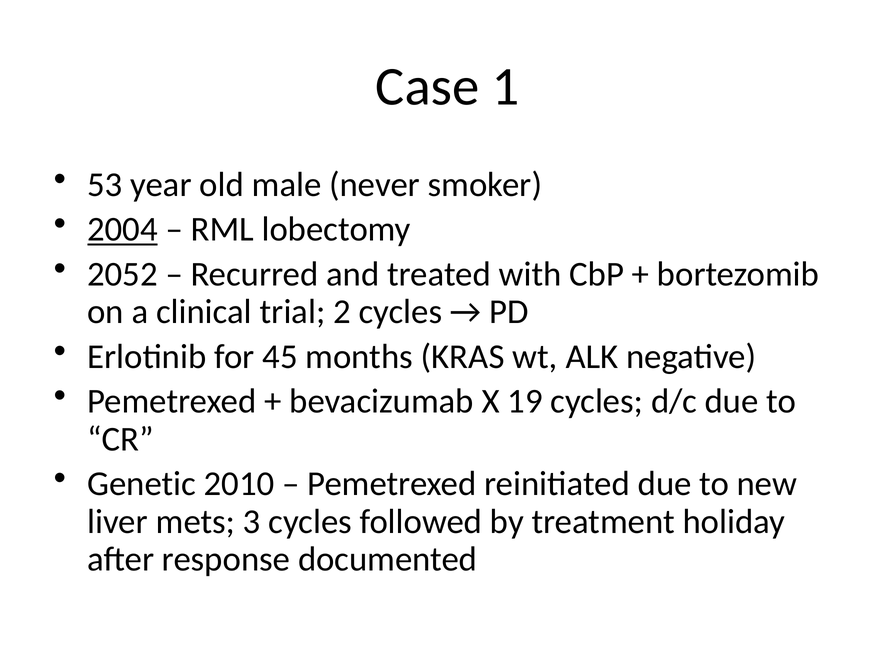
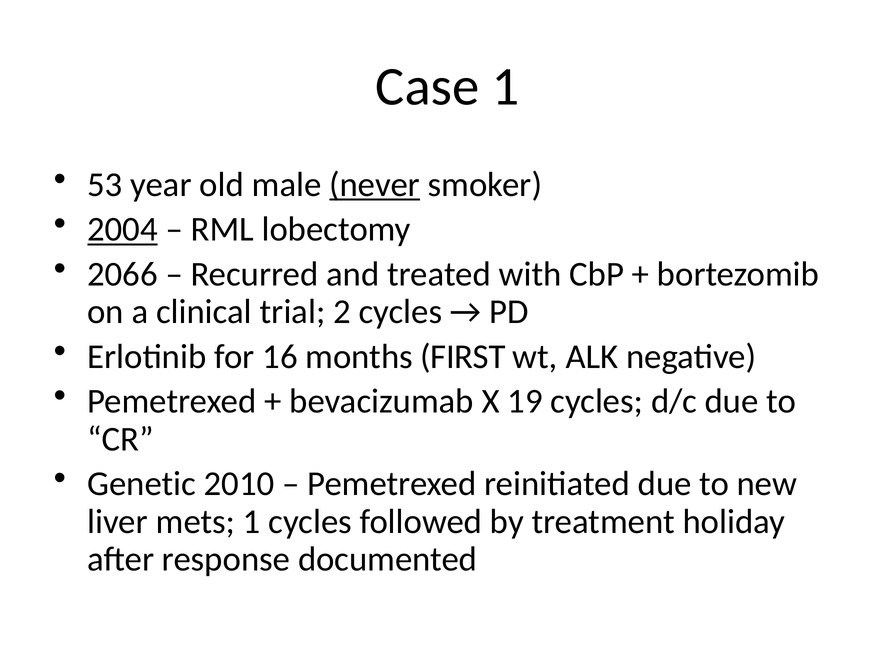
never underline: none -> present (375, 184)
2052: 2052 -> 2066 (122, 274)
45: 45 -> 16 (280, 356)
KRAS: KRAS -> FIRST (463, 356)
mets 3: 3 -> 1 (252, 521)
